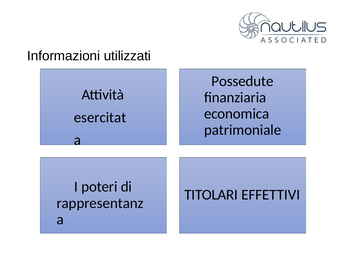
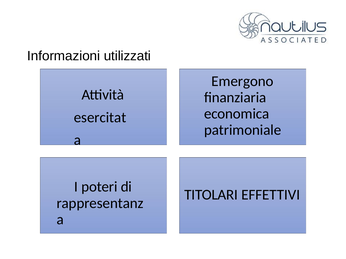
Possedute: Possedute -> Emergono (242, 81)
